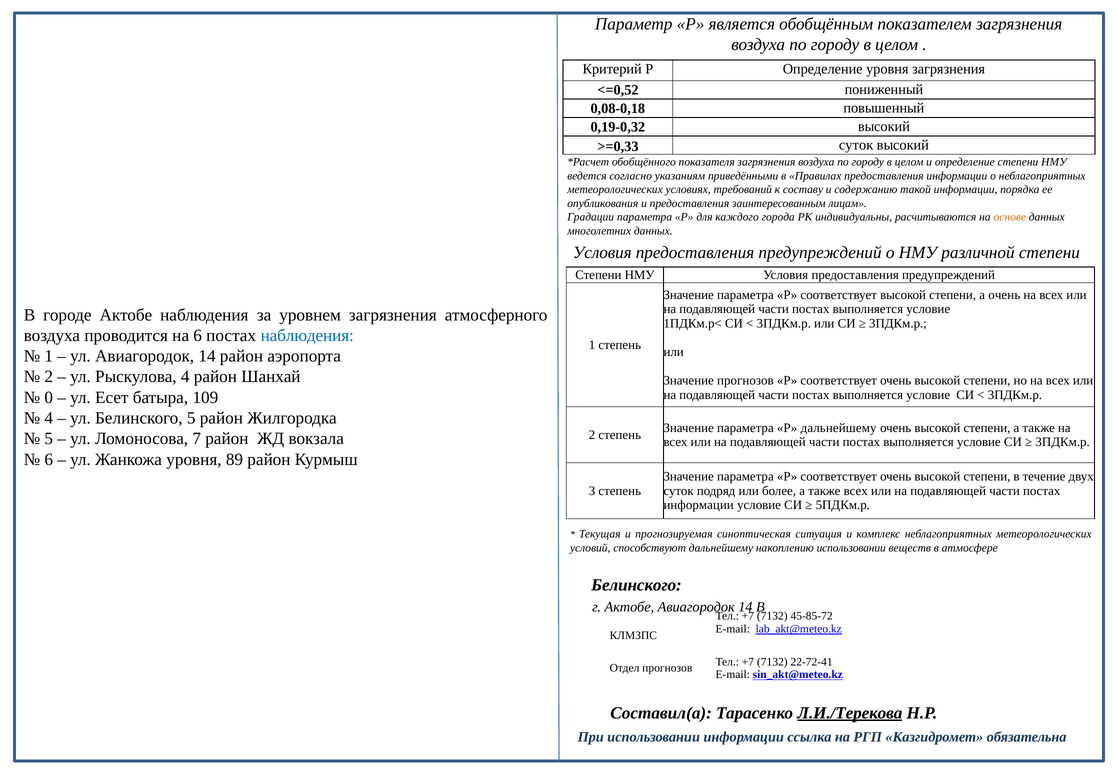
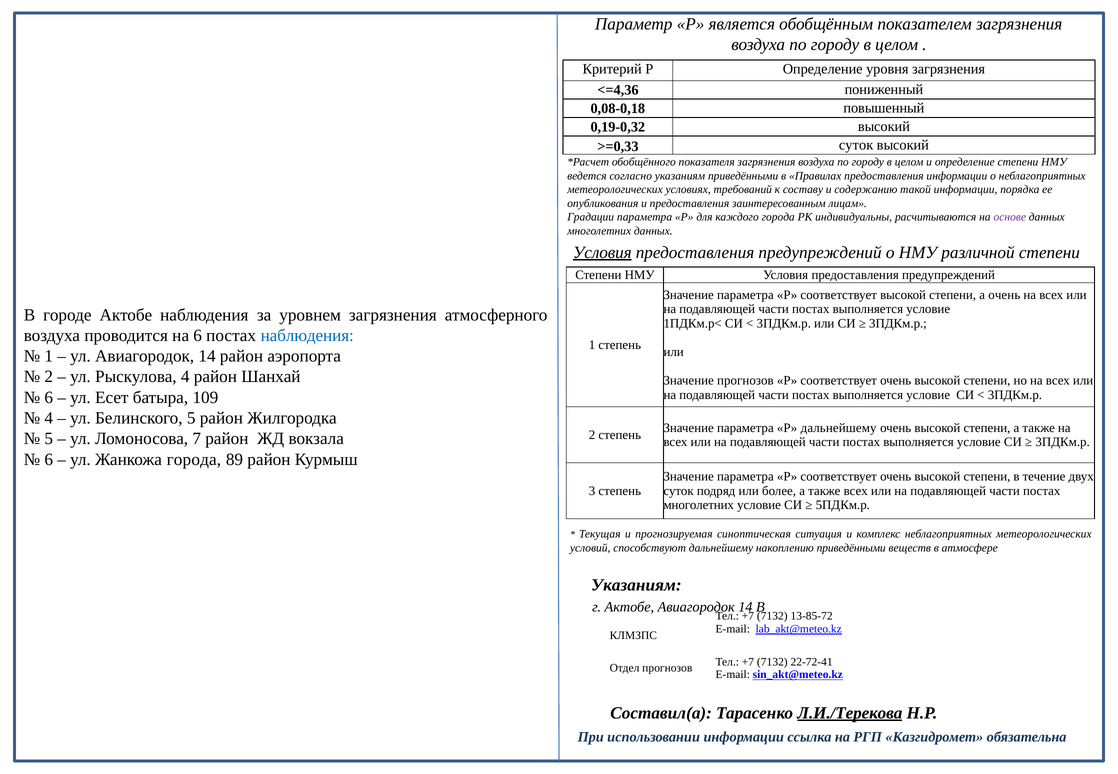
<=0,52: <=0,52 -> <=4,36 (618, 90)
основе colour: orange -> purple (1010, 217)
Условия underline: none -> present (602, 252)
0: 0 -> 6 (49, 397)
Жанкожа уровня: уровня -> города (194, 459)
информации: информации -> многолетних (699, 505)
накоплению использовании: использовании -> приведёнными (851, 548)
Белинского: Белинского -> Указаниям (636, 585)
45-85-72: 45-85-72 -> 13-85-72 (812, 616)
